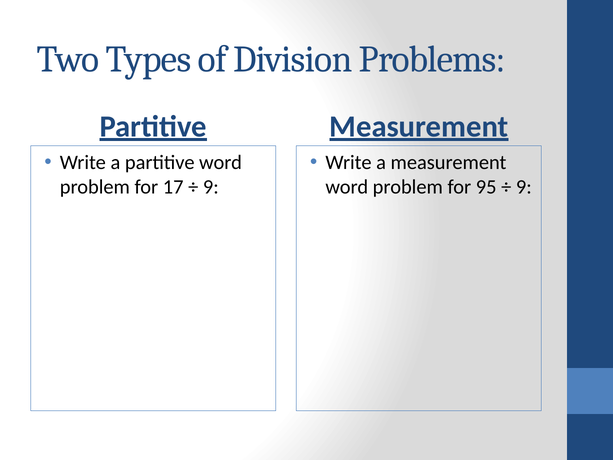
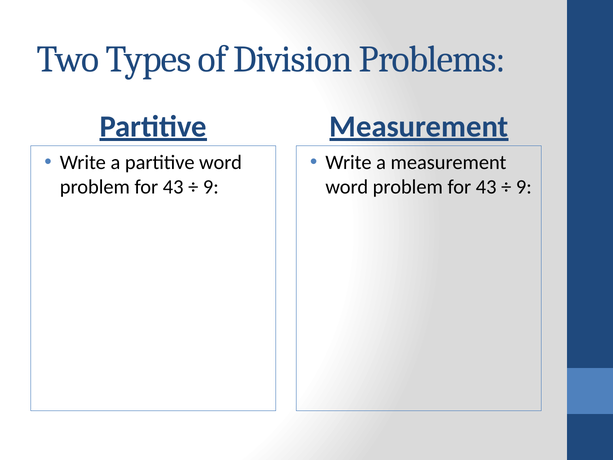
17: 17 -> 43 (173, 187)
95: 95 -> 43 (486, 187)
